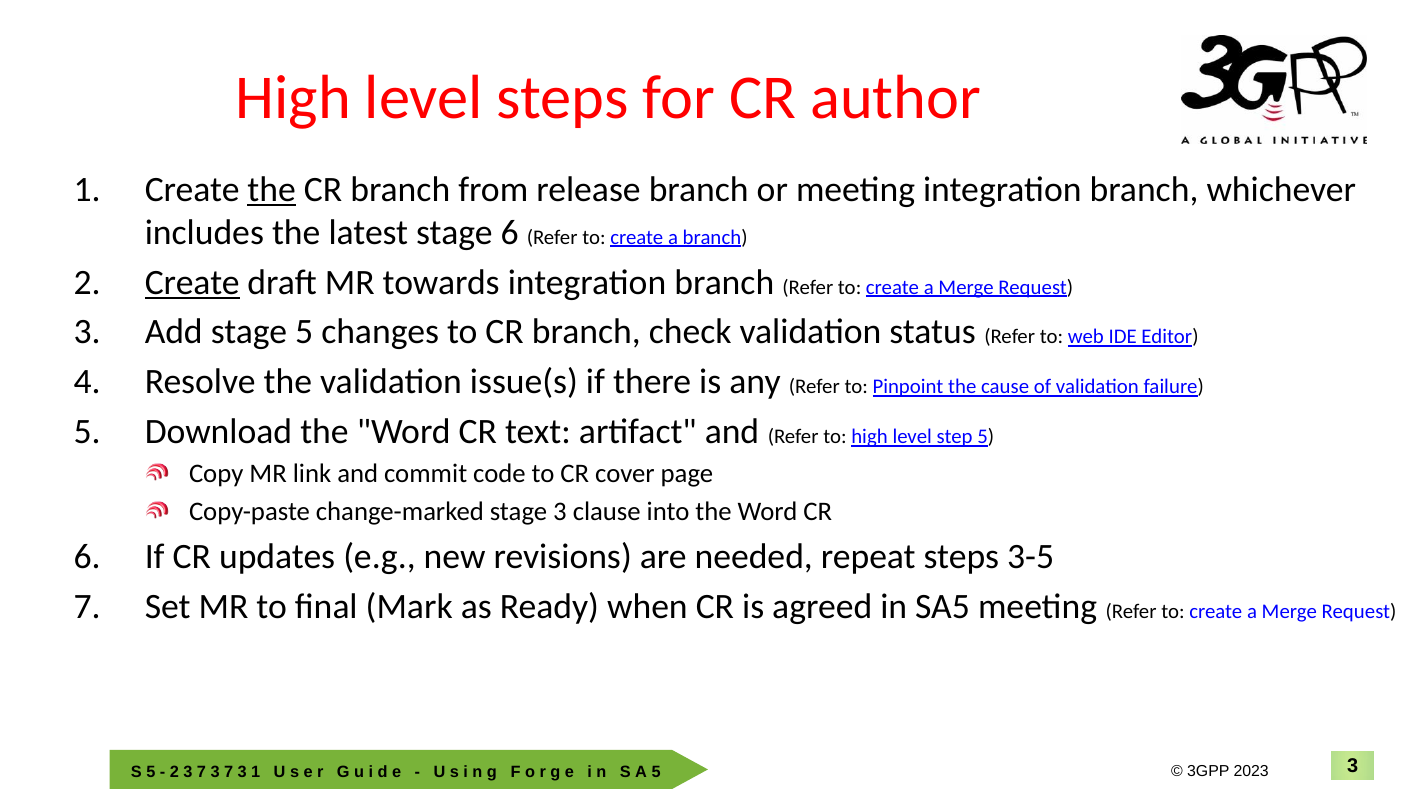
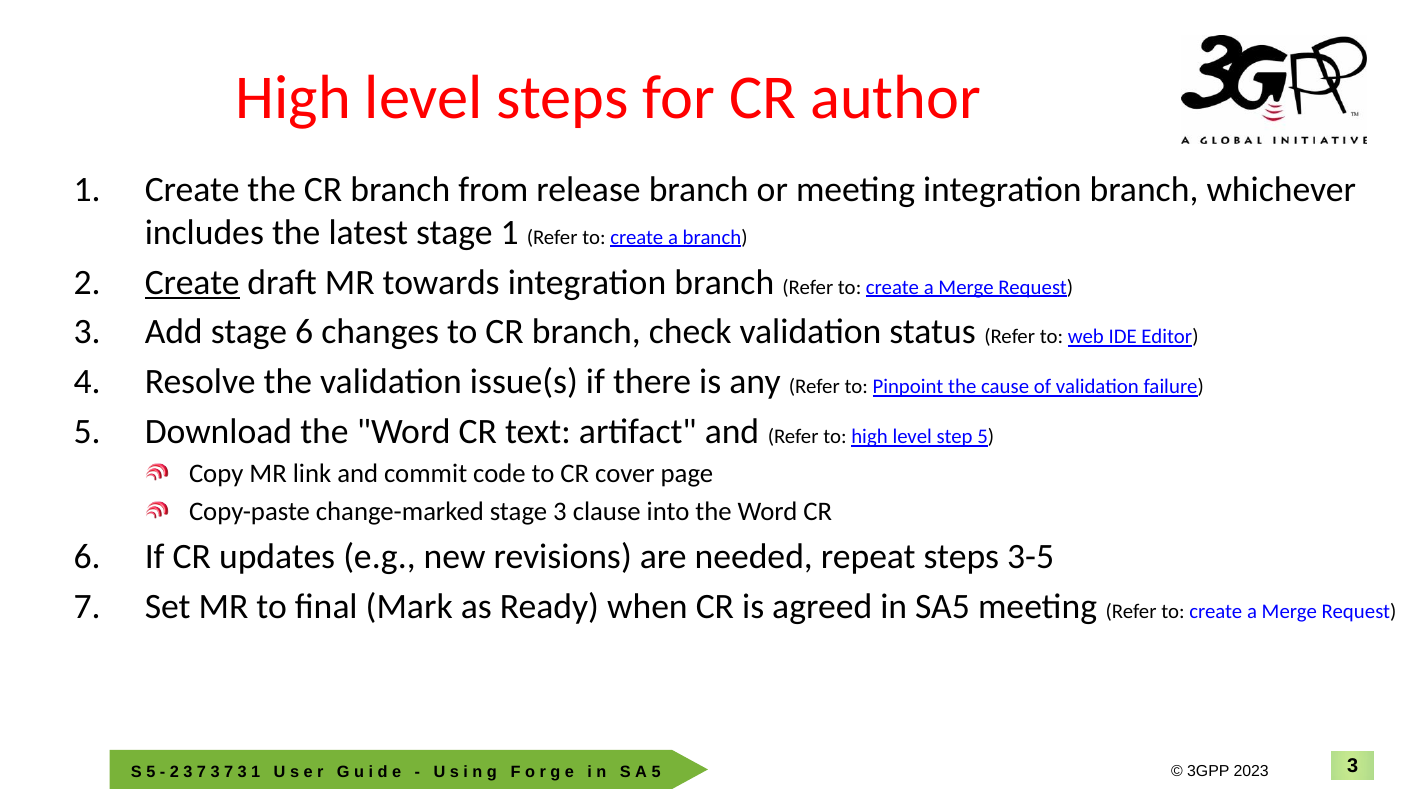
the underline: present -> none (272, 190)
stage 6: 6 -> 1 (510, 232)
stage 5: 5 -> 6 (304, 332)
